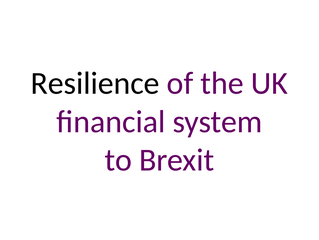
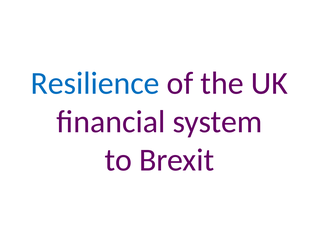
Resilience colour: black -> blue (95, 83)
